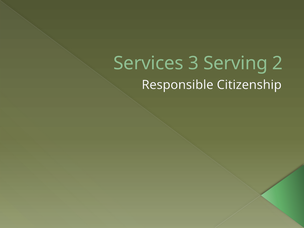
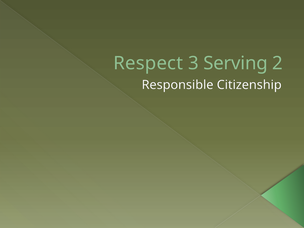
Services: Services -> Respect (148, 63)
